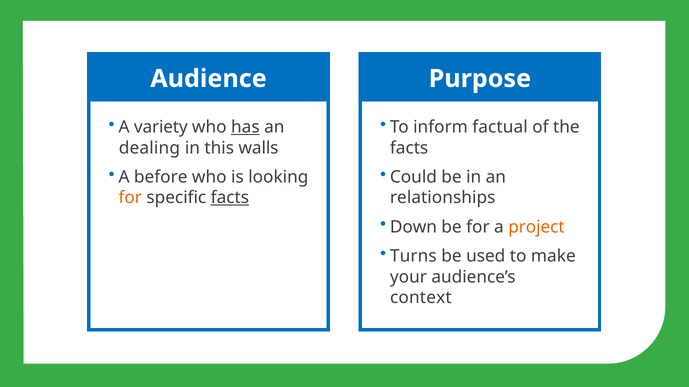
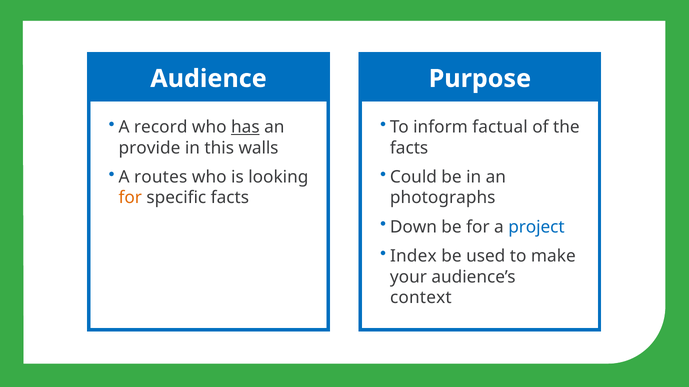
variety: variety -> record (161, 127)
dealing: dealing -> provide (149, 148)
before: before -> routes (161, 177)
facts underline: present -> none (230, 198)
relationships: relationships -> photographs (443, 198)
project colour: orange -> blue (536, 227)
Turns: Turns -> Index (413, 257)
